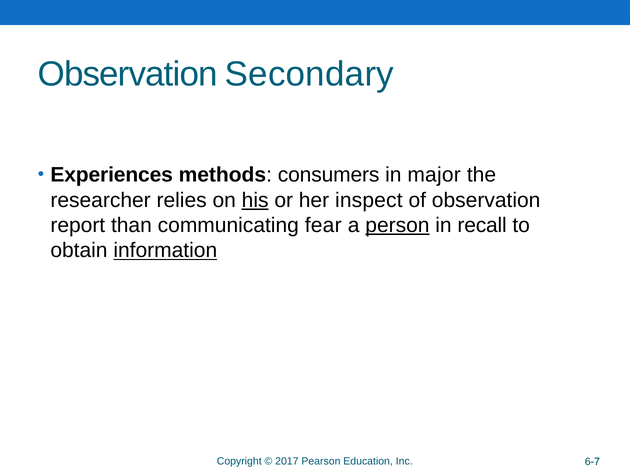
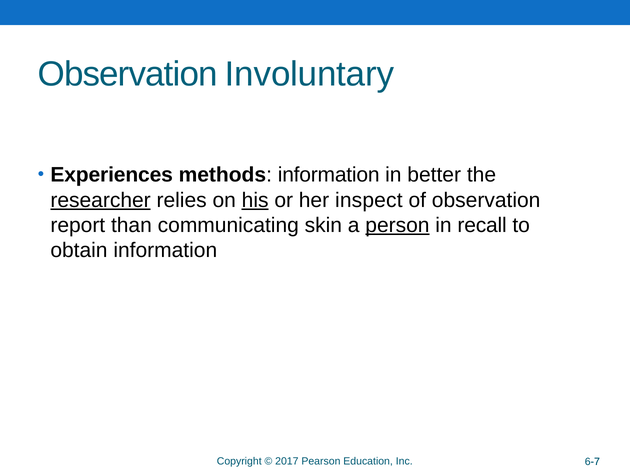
Secondary: Secondary -> Involuntary (310, 74)
methods consumers: consumers -> information (329, 175)
major: major -> better (434, 175)
researcher underline: none -> present (101, 200)
fear: fear -> skin (323, 226)
information underline: present -> none (165, 251)
